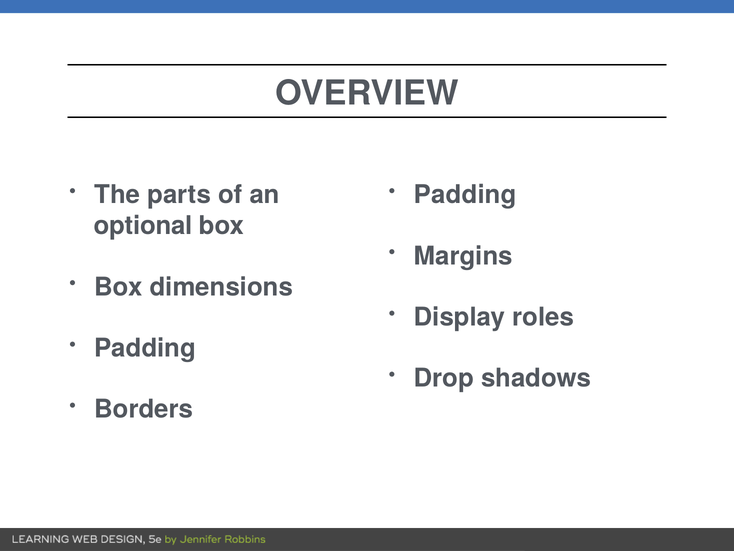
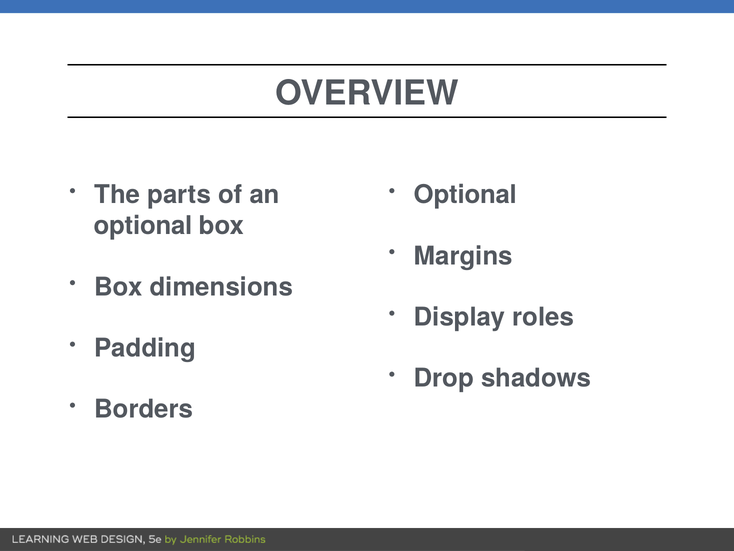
Padding: Padding -> Optional (465, 195)
